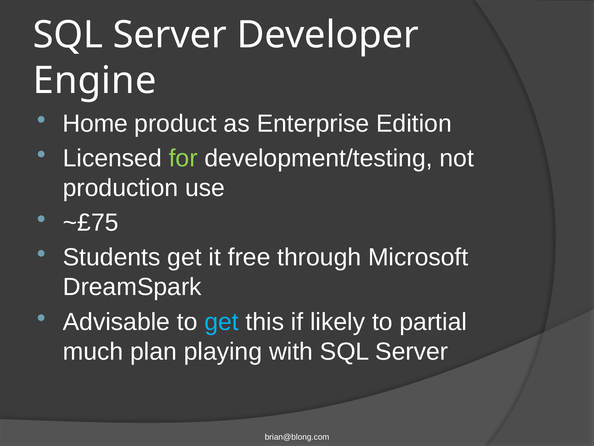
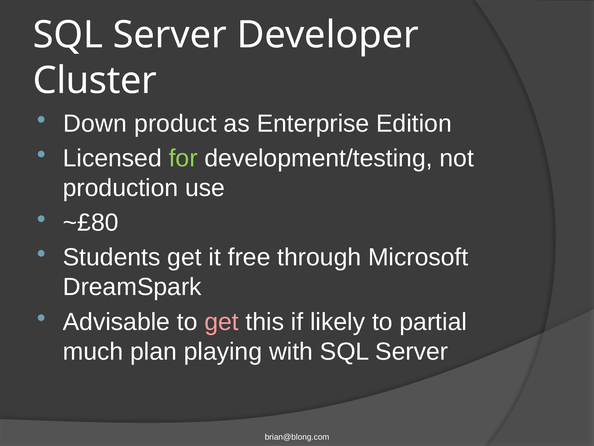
Engine: Engine -> Cluster (95, 80)
Home: Home -> Down (95, 123)
~£75: ~£75 -> ~£80 (91, 222)
get colour: light blue -> pink (222, 321)
